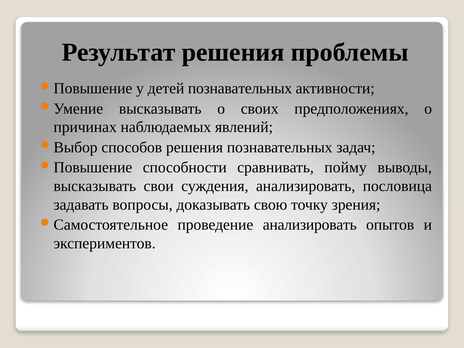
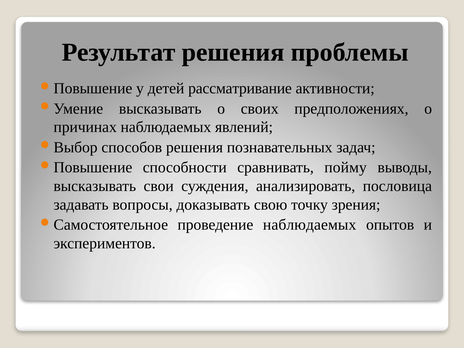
детей познавательных: познавательных -> рассматривание (240, 88)
проведение анализировать: анализировать -> наблюдаемых (310, 225)
